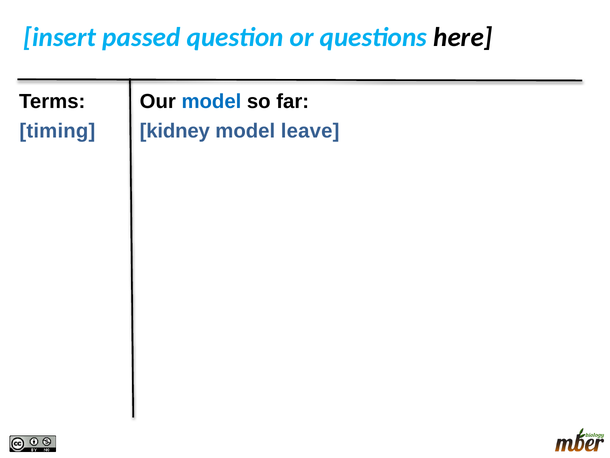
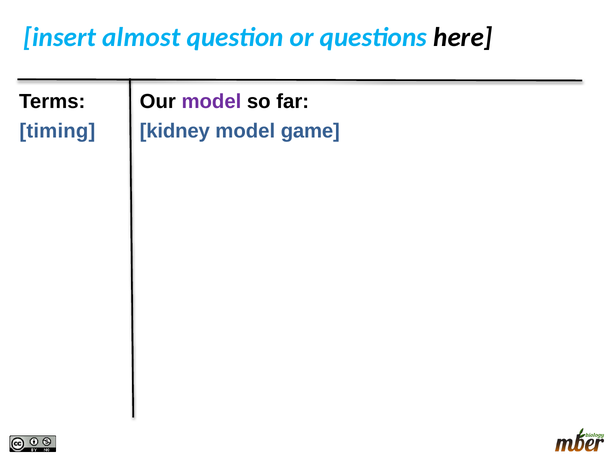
passed: passed -> almost (141, 37)
model colour: blue -> purple (211, 101)
leave: leave -> game (310, 131)
